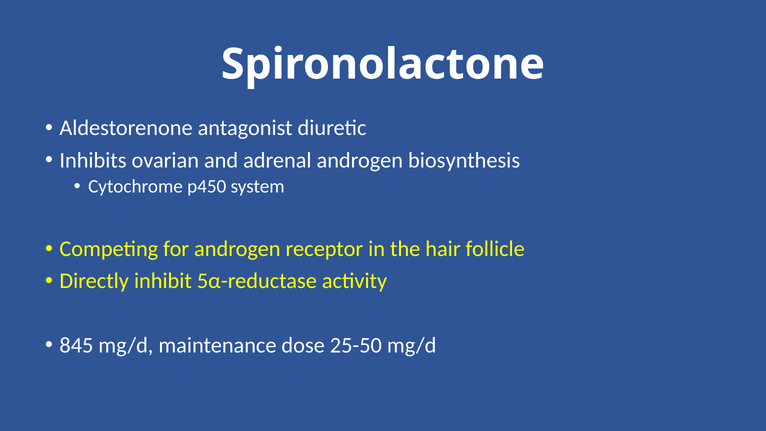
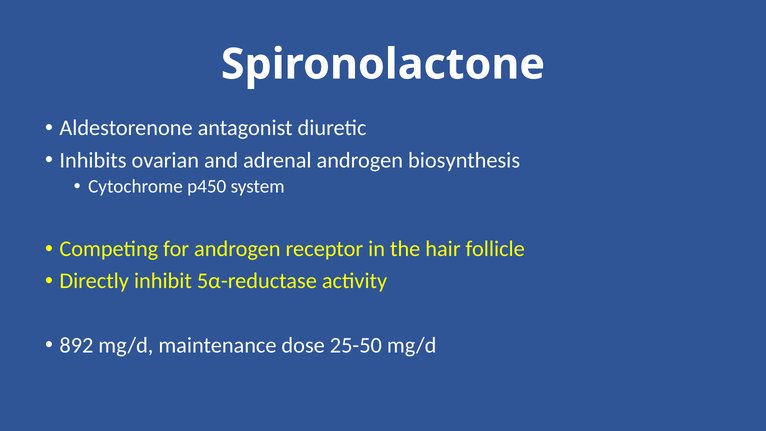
845: 845 -> 892 (76, 345)
